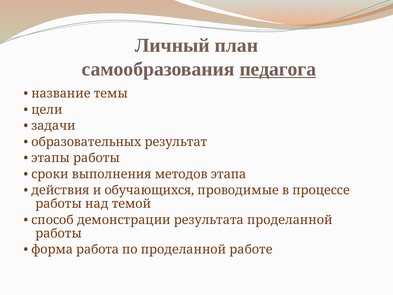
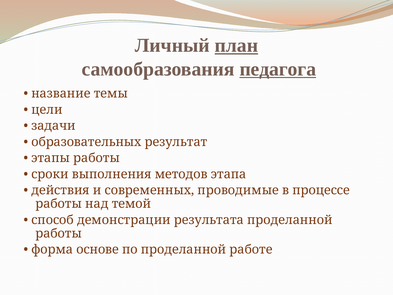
план underline: none -> present (236, 45)
обучающихся: обучающихся -> современных (149, 190)
работа: работа -> основе (98, 249)
